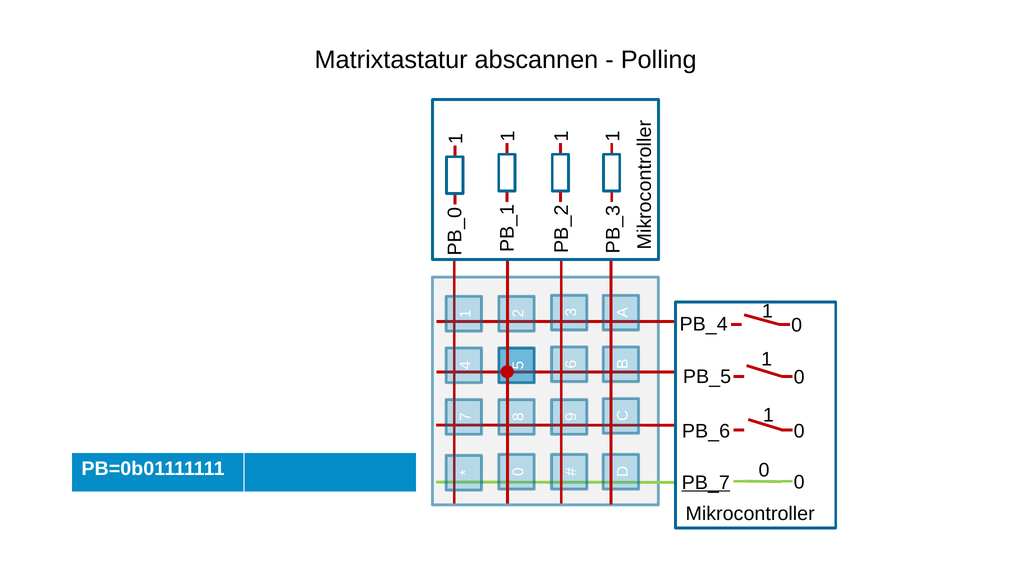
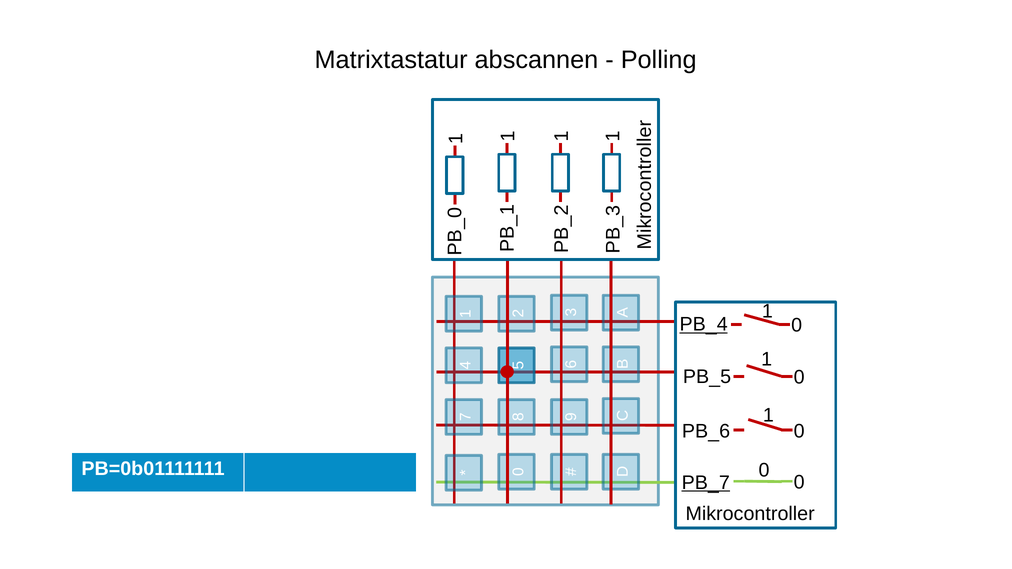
PB_4 underline: none -> present (704, 325)
